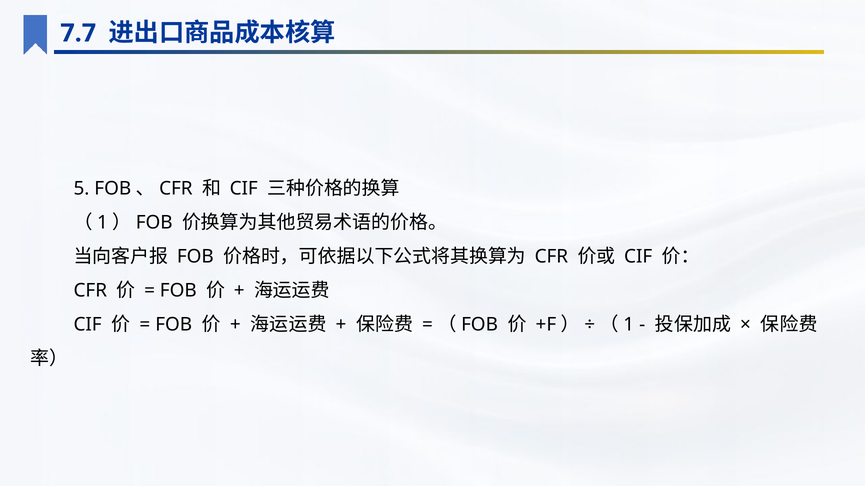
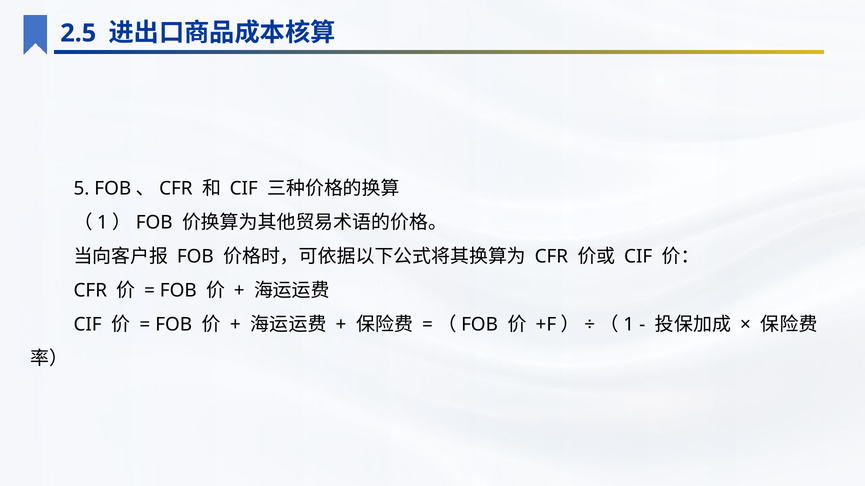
7.7: 7.7 -> 2.5 (78, 33)
